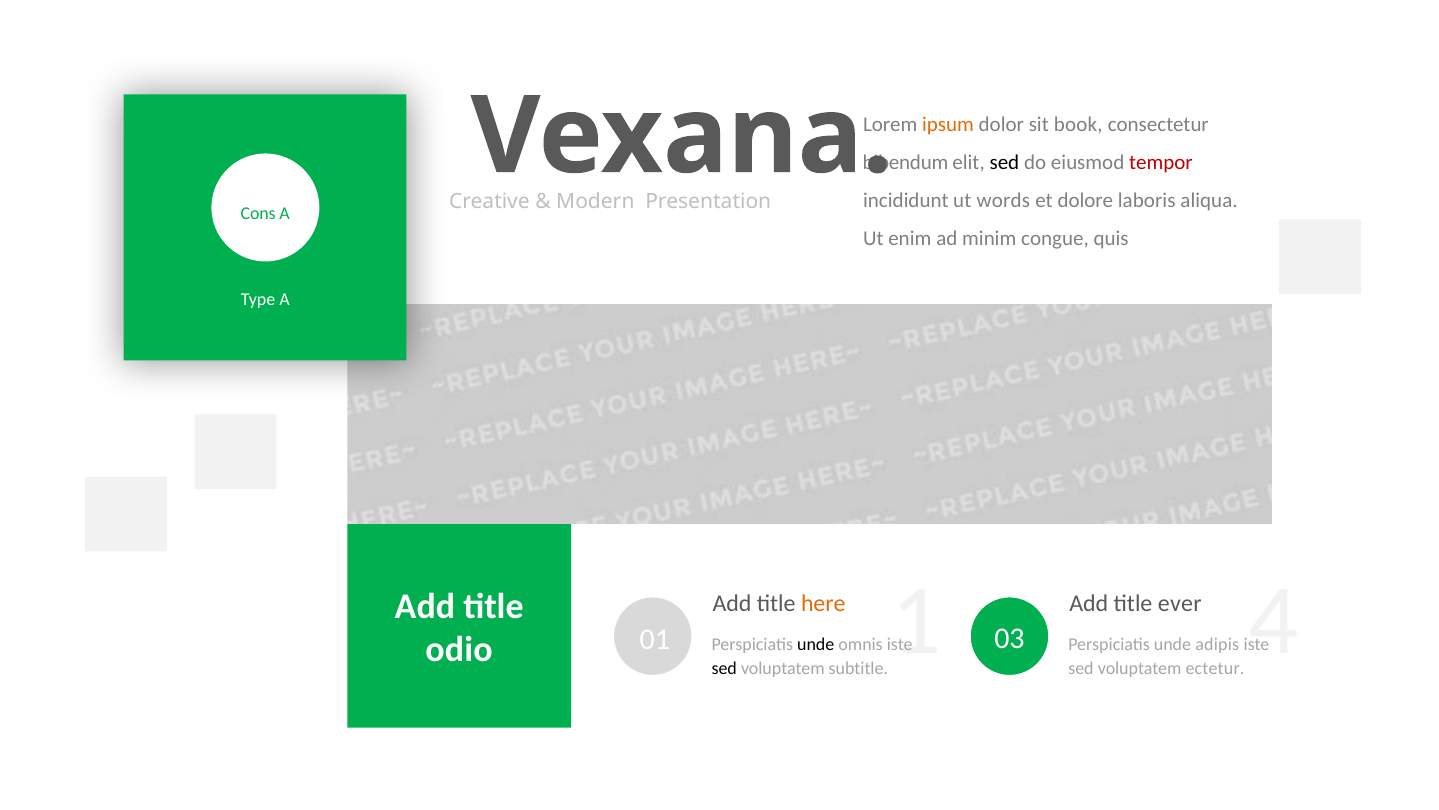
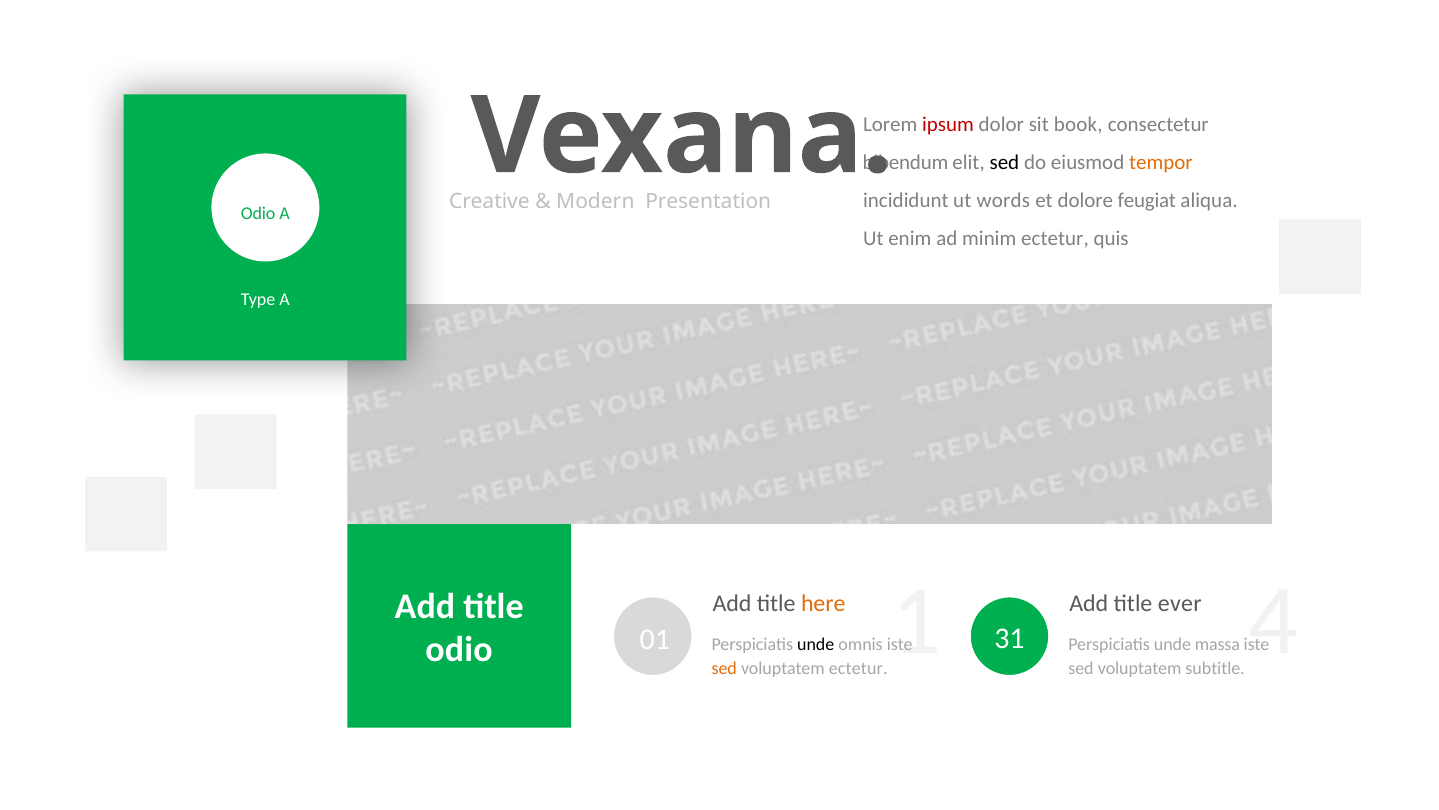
ipsum colour: orange -> red (948, 125)
tempor colour: red -> orange (1161, 162)
laboris: laboris -> feugiat (1147, 200)
Cons: Cons -> Odio (258, 213)
minim congue: congue -> ectetur (1055, 238)
03: 03 -> 31 (1009, 639)
adipis: adipis -> massa (1217, 644)
sed colour: black -> orange (724, 668)
voluptatem subtitle: subtitle -> ectetur (858, 668)
ectetur: ectetur -> subtitle (1215, 668)
